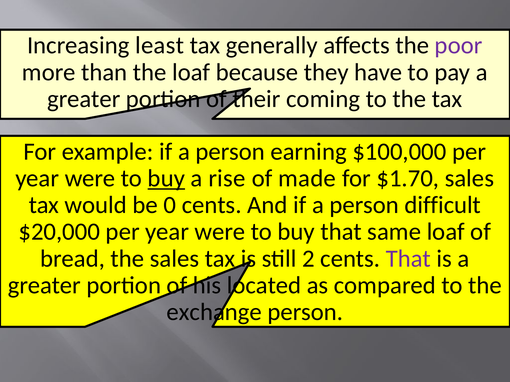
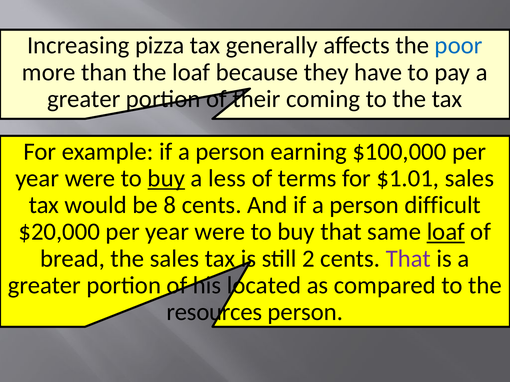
least: least -> pizza (160, 46)
poor colour: purple -> blue (459, 46)
rise: rise -> less (227, 179)
made: made -> terms (307, 179)
$1.70: $1.70 -> $1.01 (408, 179)
0: 0 -> 8 (170, 205)
loaf underline: none -> present (446, 232)
exchange: exchange -> resources (214, 312)
